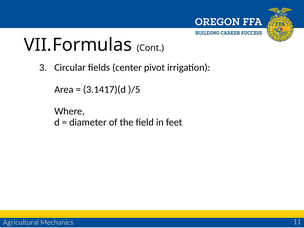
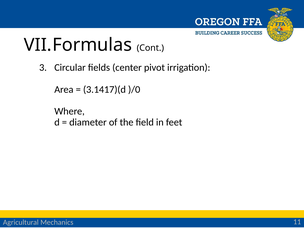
)/5: )/5 -> )/0 (134, 90)
